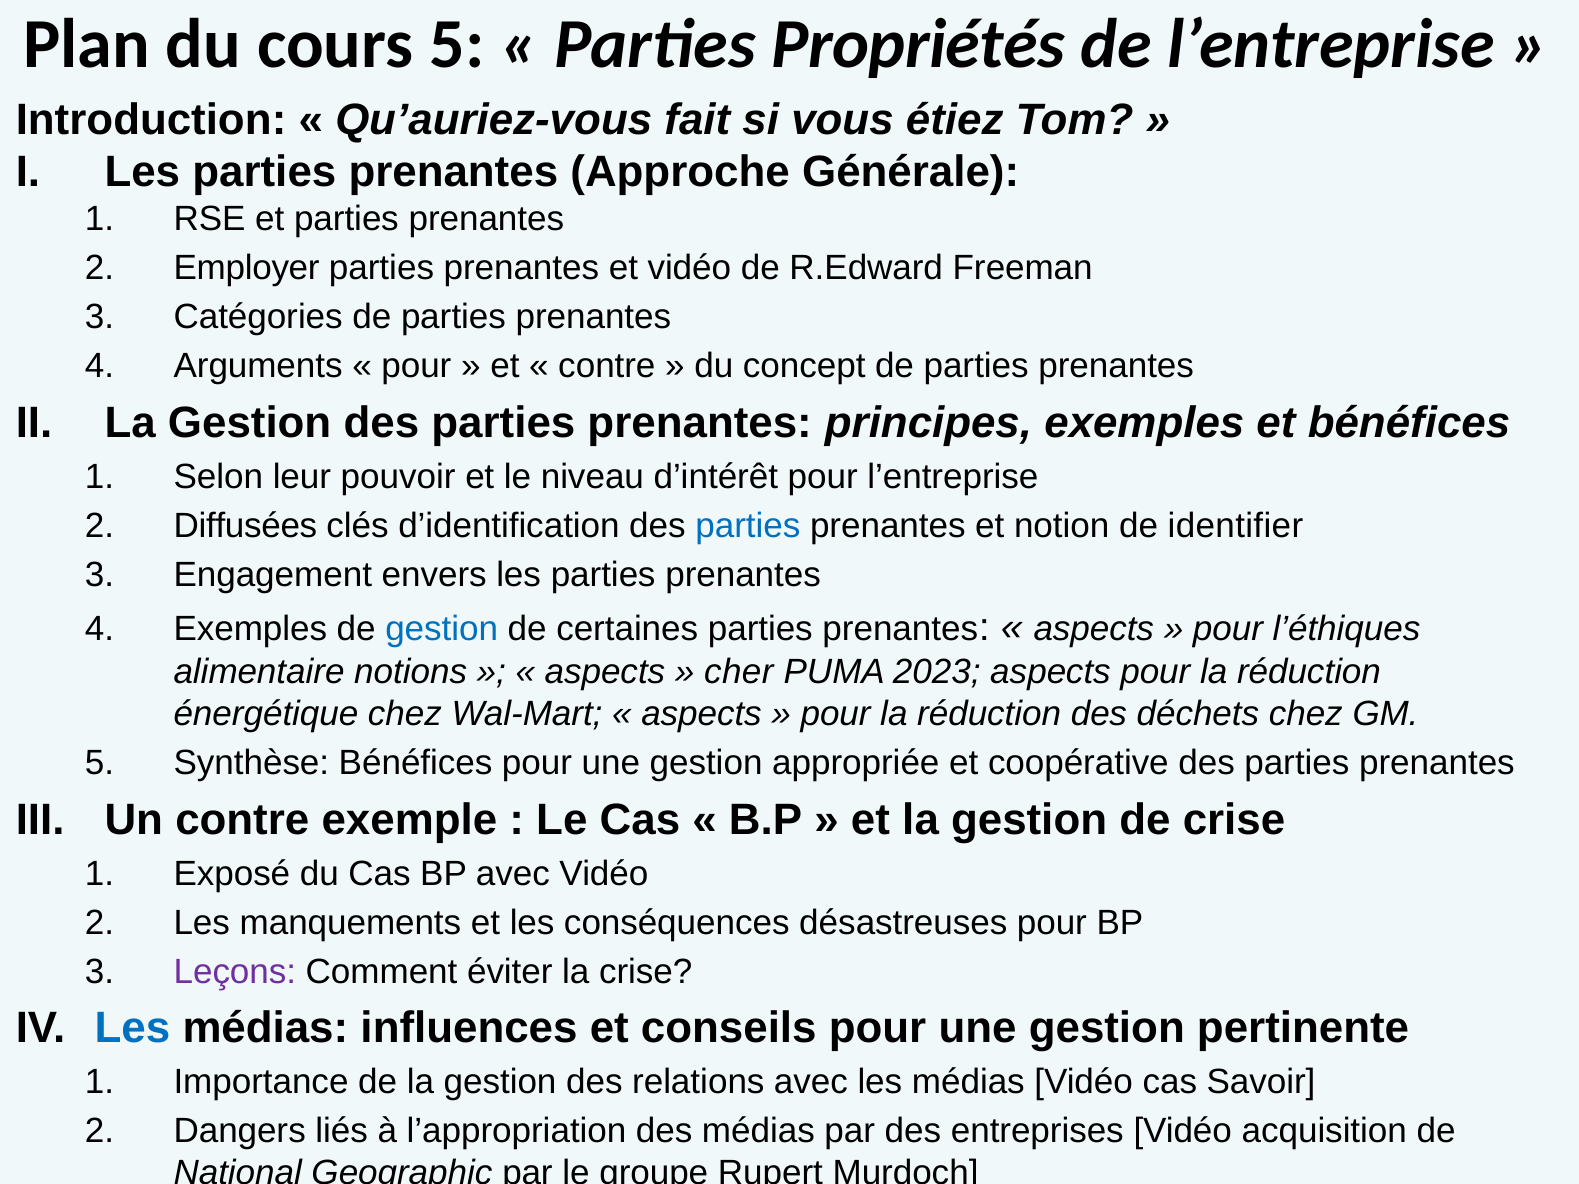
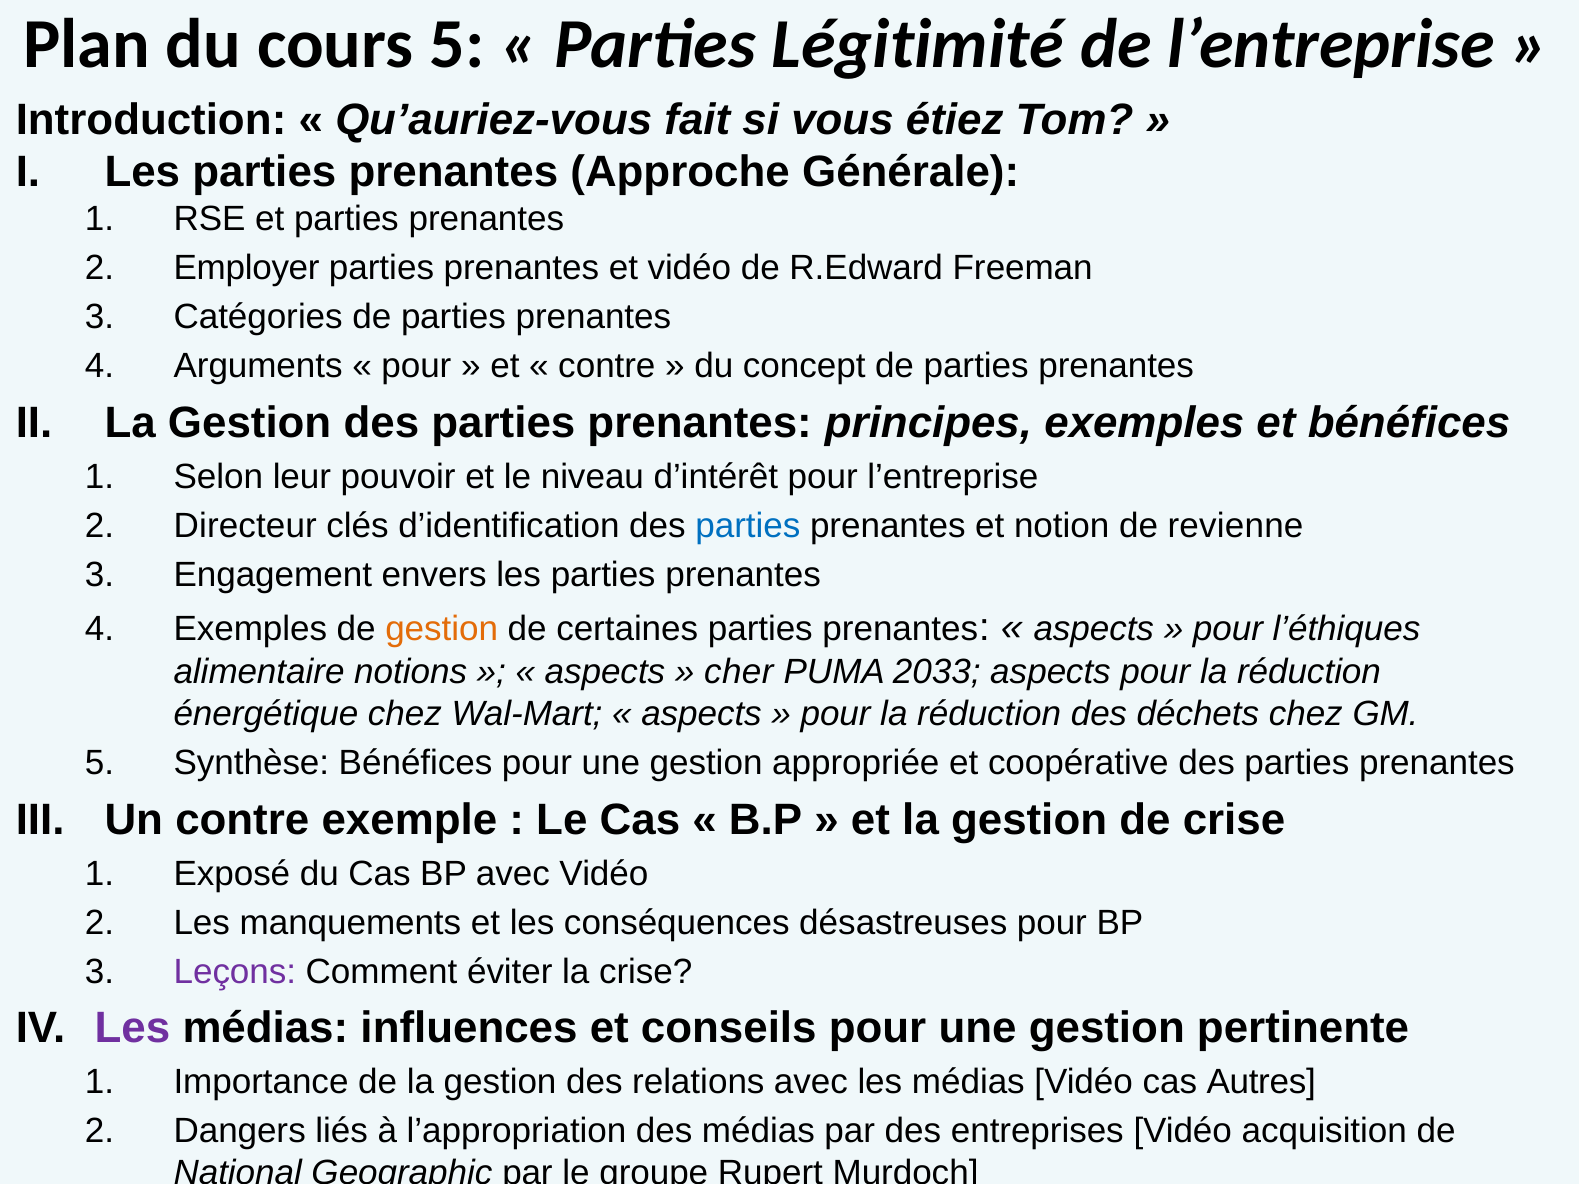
Propriétés: Propriétés -> Légitimité (918, 45)
Diffusées: Diffusées -> Directeur (245, 526)
identifier: identifier -> revienne (1235, 526)
gestion colour: blue -> orange (442, 629)
2023: 2023 -> 2033 (937, 672)
Les colour: blue -> purple (132, 1029)
Savoir: Savoir -> Autres (1261, 1082)
